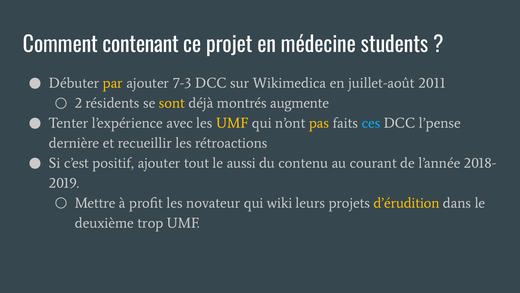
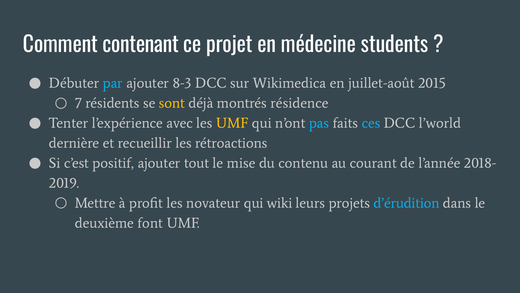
par colour: yellow -> light blue (113, 83)
7-3: 7-3 -> 8-3 (182, 83)
2011: 2011 -> 2015 (432, 83)
2: 2 -> 7 (78, 103)
augmente: augmente -> résidence (300, 103)
pas colour: yellow -> light blue (319, 123)
l’pense: l’pense -> l’world (440, 123)
aussi: aussi -> mise (241, 163)
d’érudition colour: yellow -> light blue (407, 203)
trop: trop -> font (150, 223)
